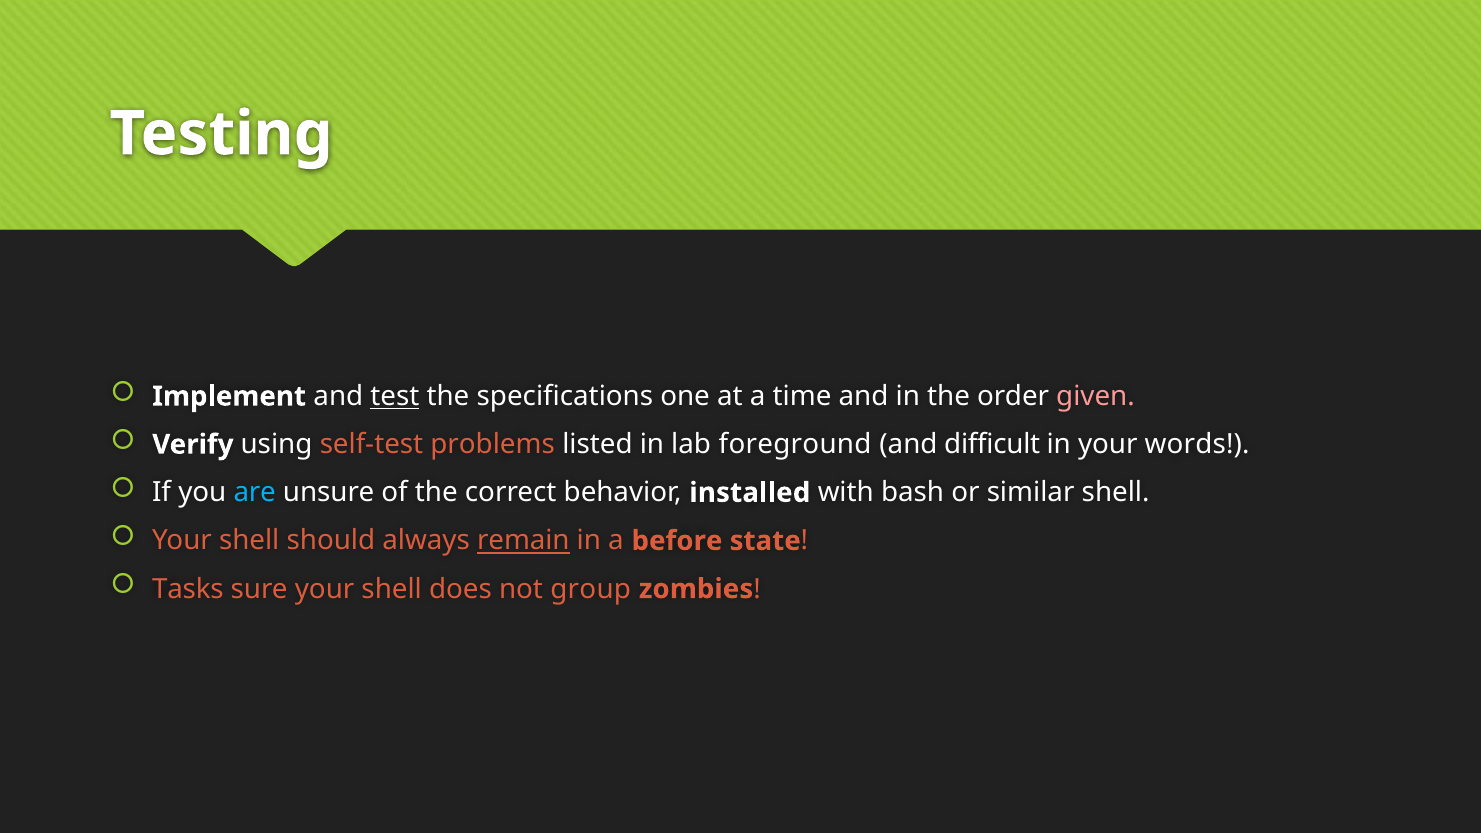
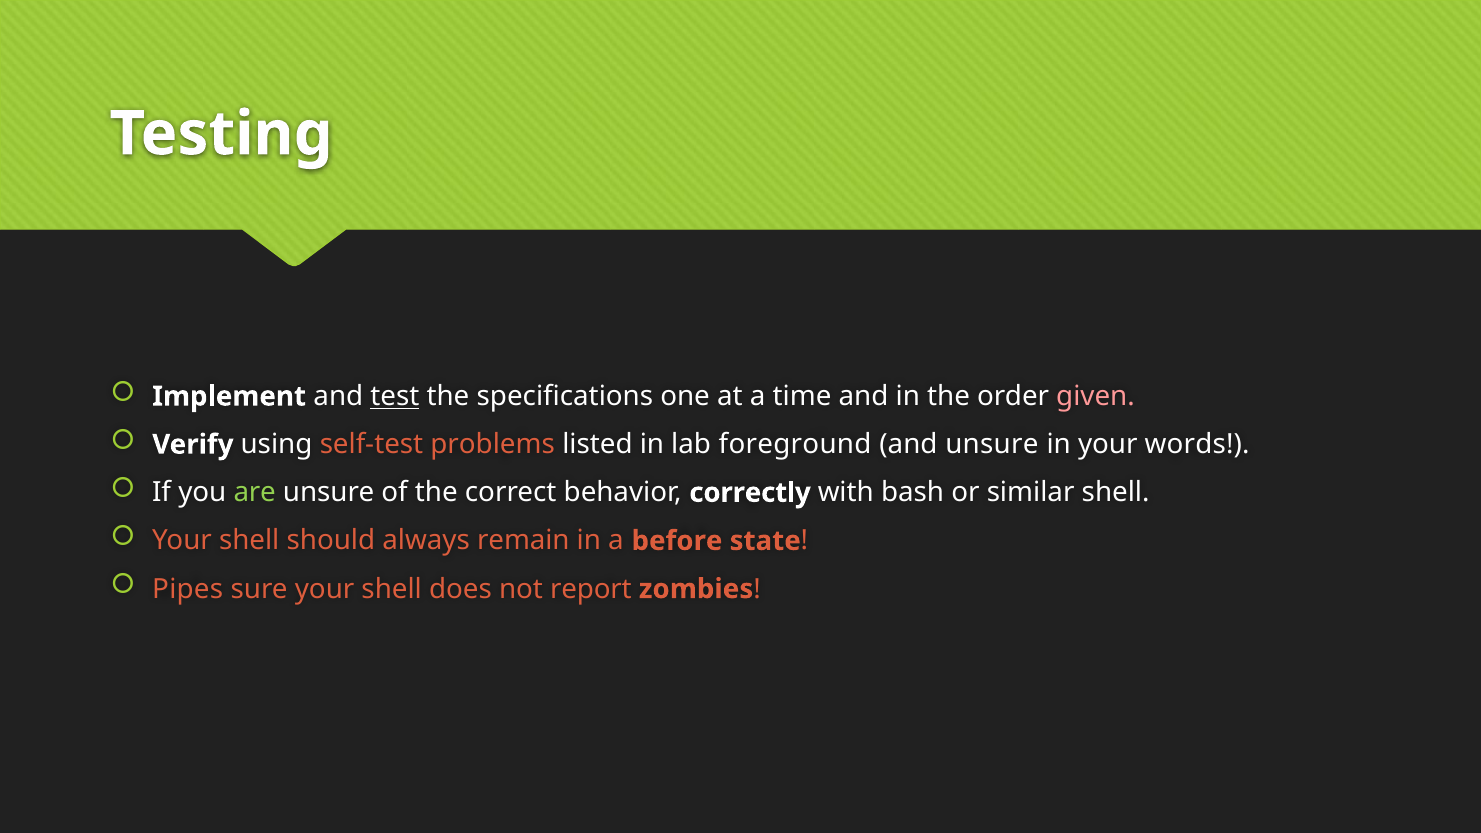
and difficult: difficult -> unsure (992, 445)
are colour: light blue -> light green (255, 493)
installed: installed -> correctly (750, 493)
remain underline: present -> none (523, 541)
Tasks: Tasks -> Pipes (188, 589)
group: group -> report (591, 589)
